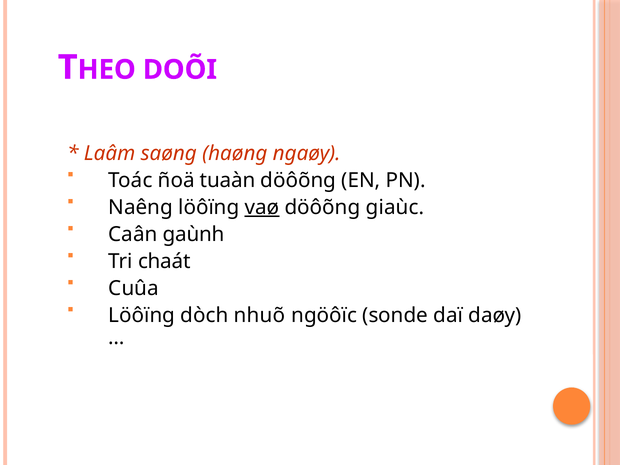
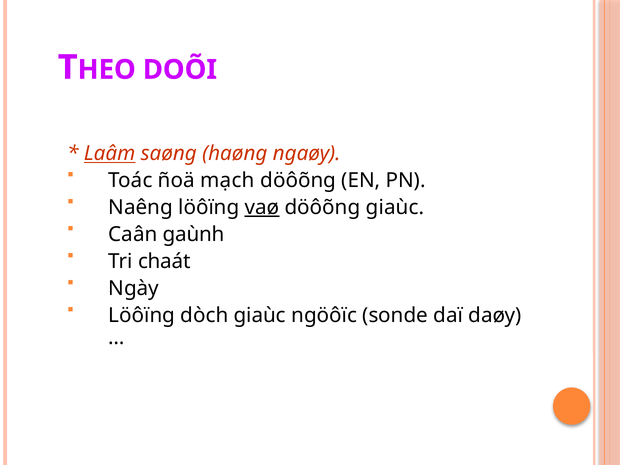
Laâm underline: none -> present (110, 153)
tuaàn: tuaàn -> mạch (227, 180)
Cuûa: Cuûa -> Ngày (134, 288)
dòch nhuõ: nhuõ -> giaùc (260, 315)
